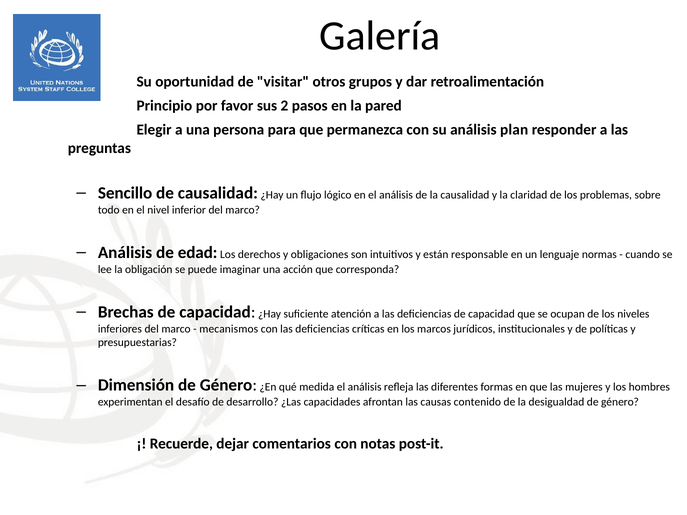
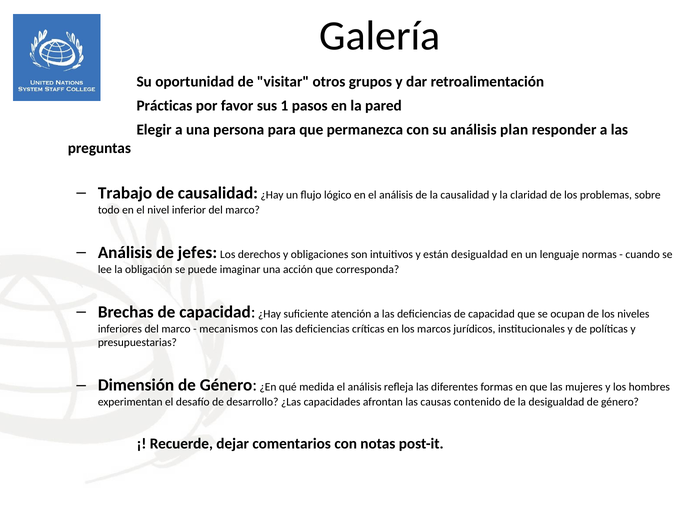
Principio: Principio -> Prácticas (164, 106)
2: 2 -> 1 (284, 106)
Sencillo: Sencillo -> Trabajo (125, 193)
edad: edad -> jefes (197, 253)
están responsable: responsable -> desigualdad (480, 255)
